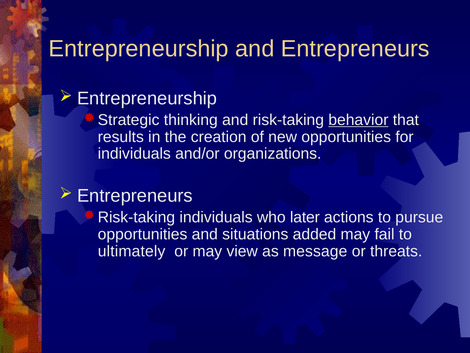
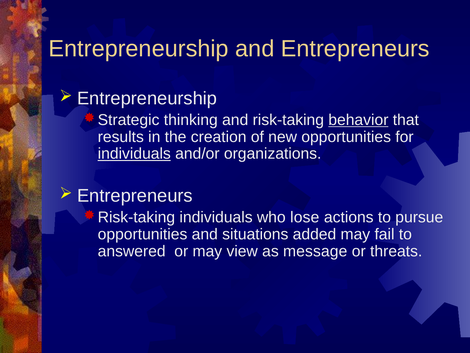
individuals underline: none -> present (134, 154)
later: later -> lose (305, 217)
ultimately: ultimately -> answered (132, 251)
